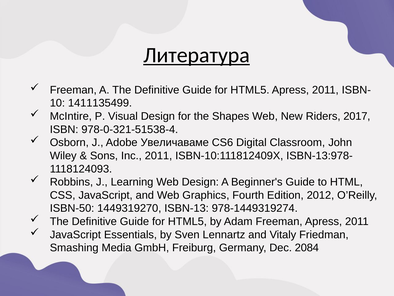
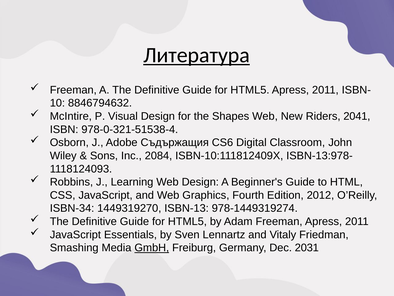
1411135499: 1411135499 -> 8846794632 (100, 103)
2017: 2017 -> 2041 (357, 116)
Увеличаваме: Увеличаваме -> Съдържащия (175, 142)
Inc 2011: 2011 -> 2084 (158, 155)
ISBN-50: ISBN-50 -> ISBN-34 (72, 208)
GmbH underline: none -> present (152, 247)
2084: 2084 -> 2031 (307, 247)
